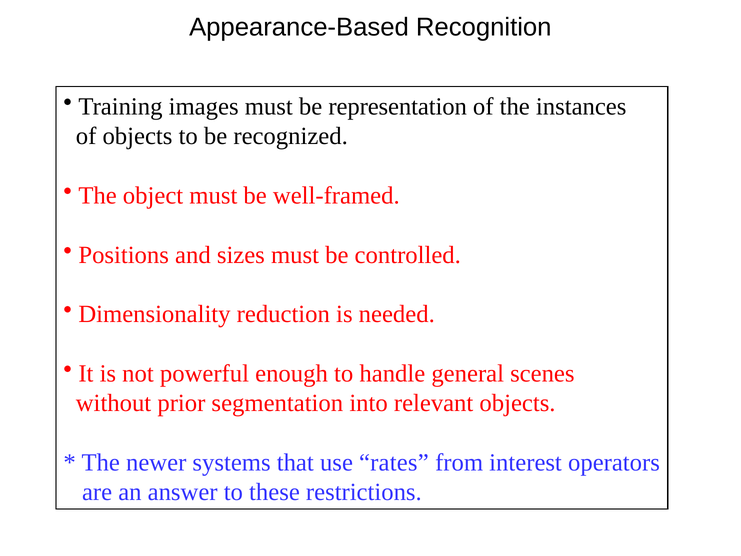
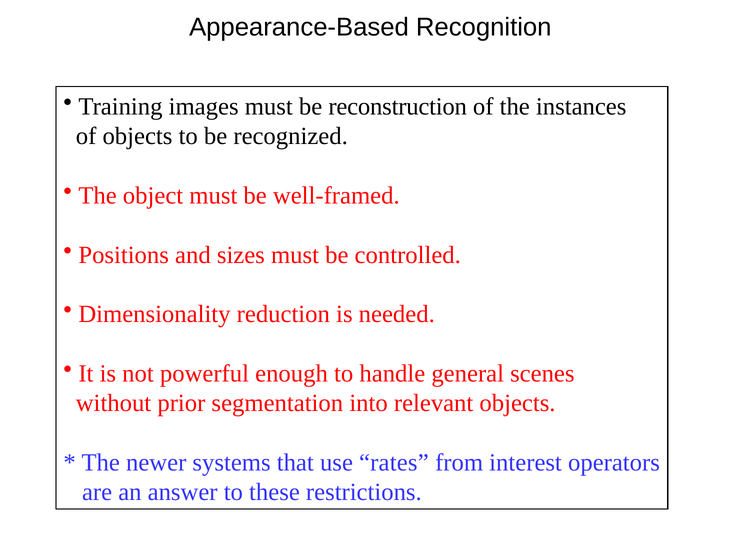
representation: representation -> reconstruction (398, 107)
